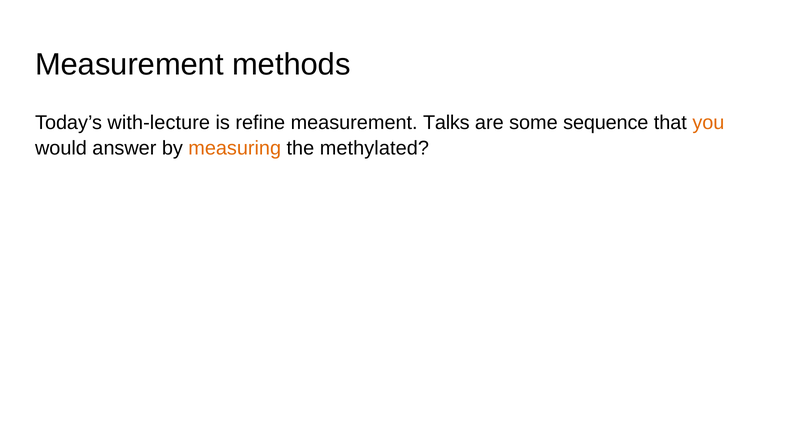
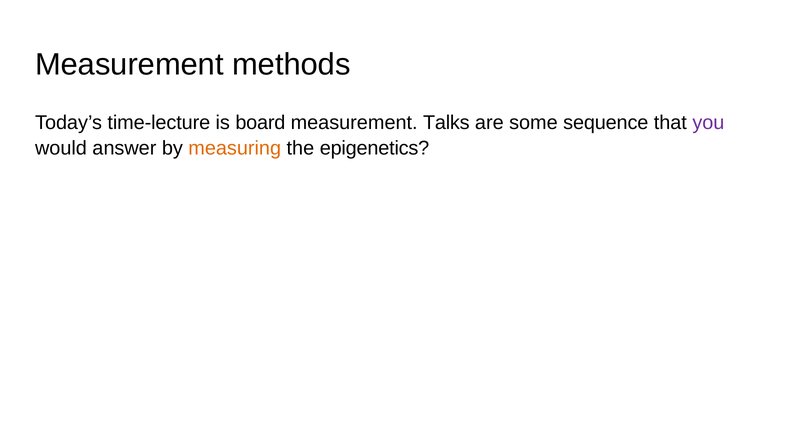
with-lecture: with-lecture -> time-lecture (159, 123)
refine: refine -> board (260, 123)
you colour: orange -> purple (708, 123)
methylated: methylated -> epigenetics (375, 148)
